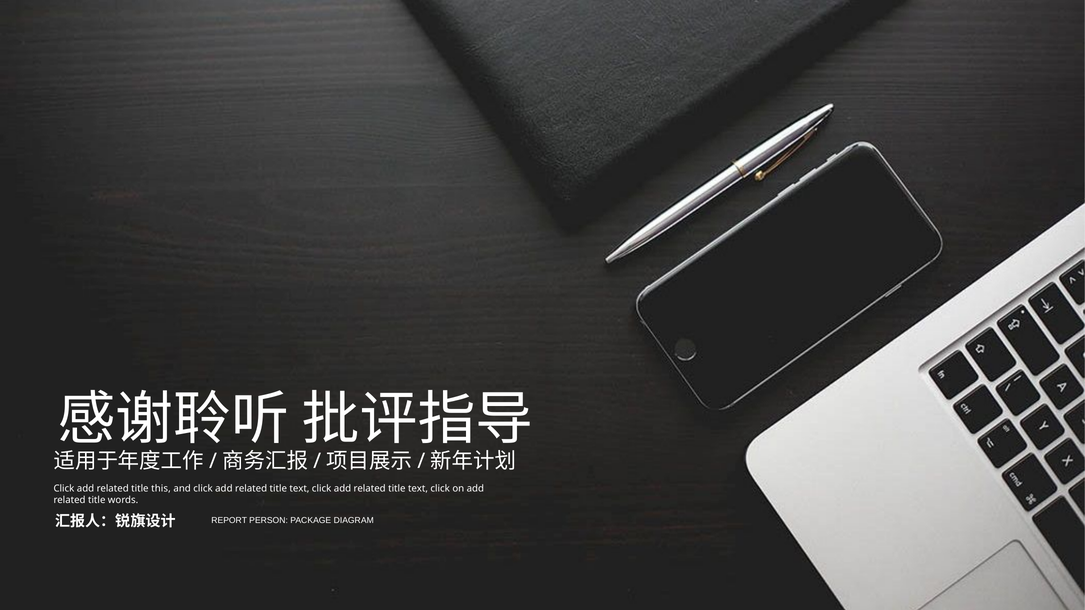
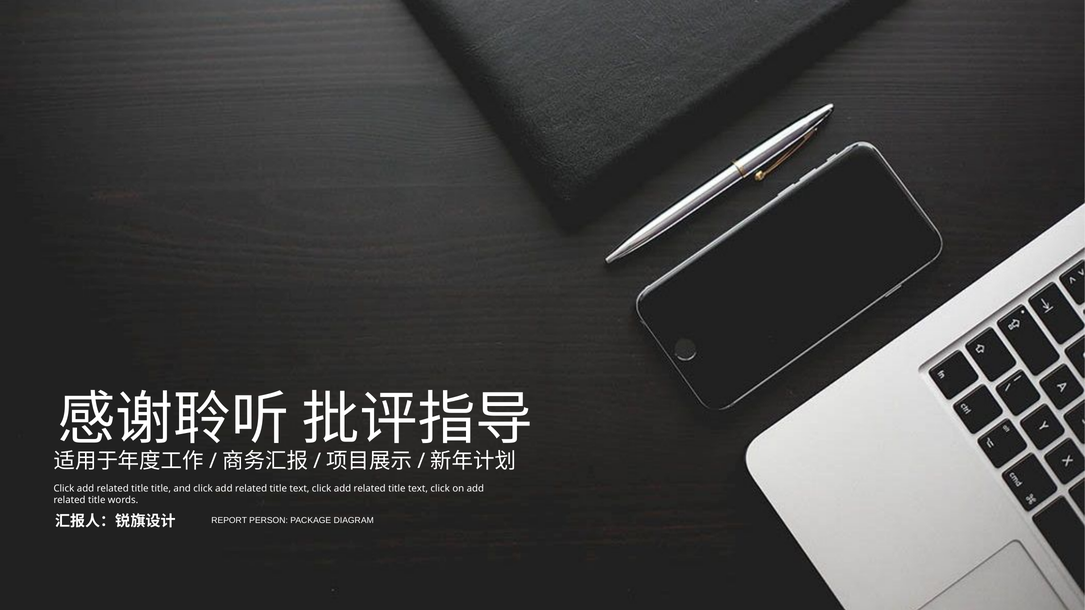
title this: this -> title (161, 489)
